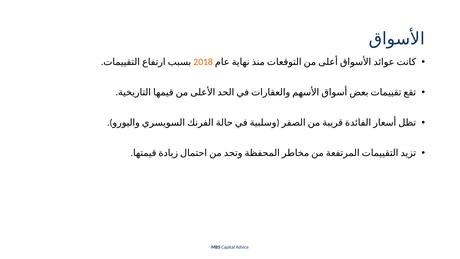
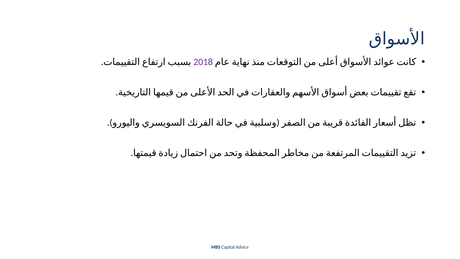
2018 colour: orange -> purple (203, 62)
